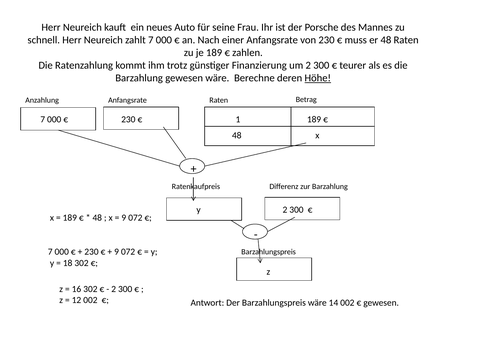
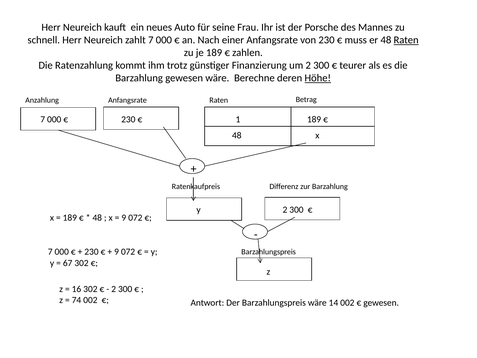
Raten underline: none -> present (406, 40)
18: 18 -> 67 (68, 263)
12: 12 -> 74 (77, 300)
